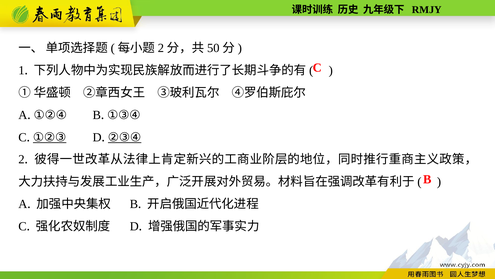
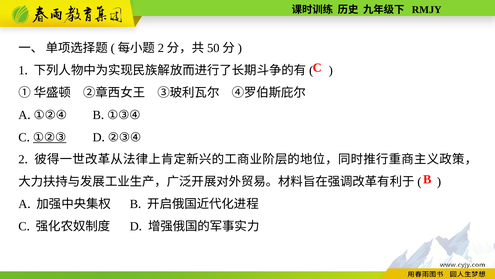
②③④ underline: present -> none (125, 137)
